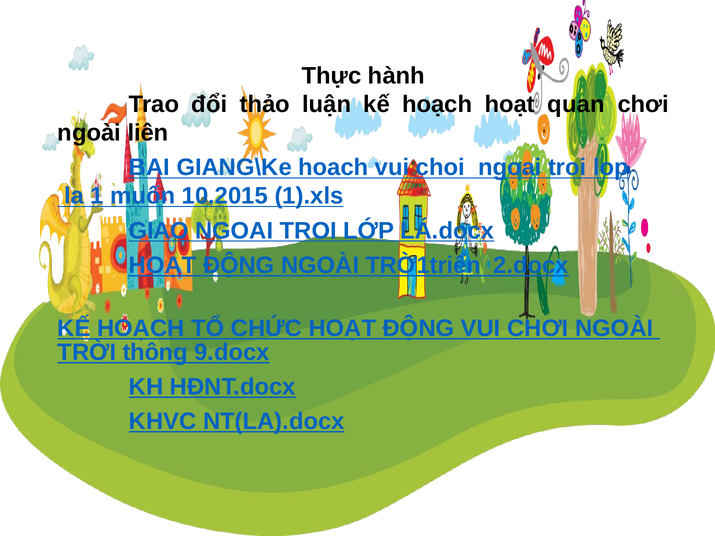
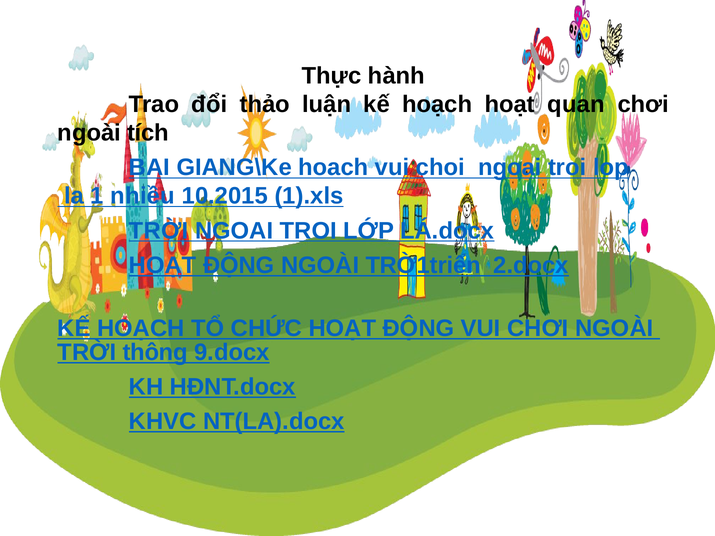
liên: liên -> tích (148, 133)
muốn: muốn -> nhiều (143, 196)
GIAO: GIAO -> TRỜI (159, 231)
